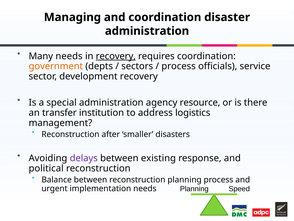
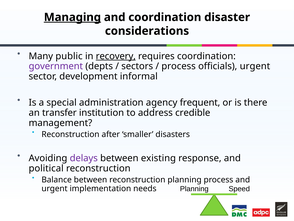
Managing underline: none -> present (72, 17)
administration: administration -> considerations (147, 31)
Many needs: needs -> public (69, 56)
government colour: orange -> purple (56, 66)
officials service: service -> urgent (255, 66)
development recovery: recovery -> informal (139, 76)
resource: resource -> frequent (200, 102)
logistics: logistics -> credible (193, 112)
